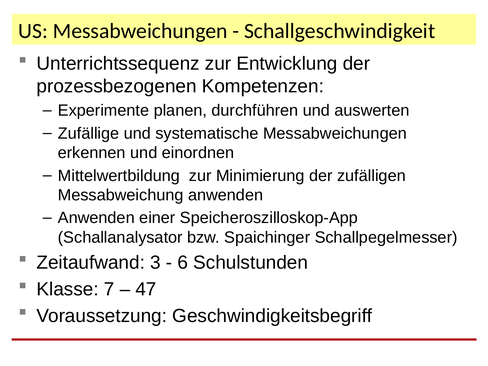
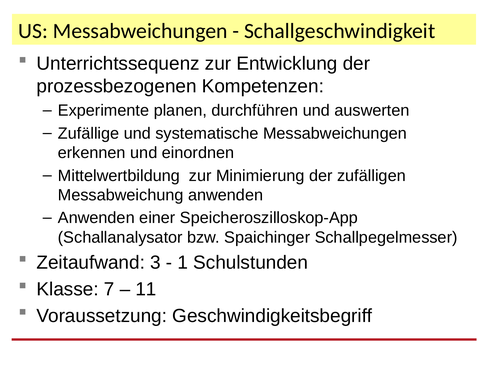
6: 6 -> 1 (183, 263)
47: 47 -> 11 (146, 289)
